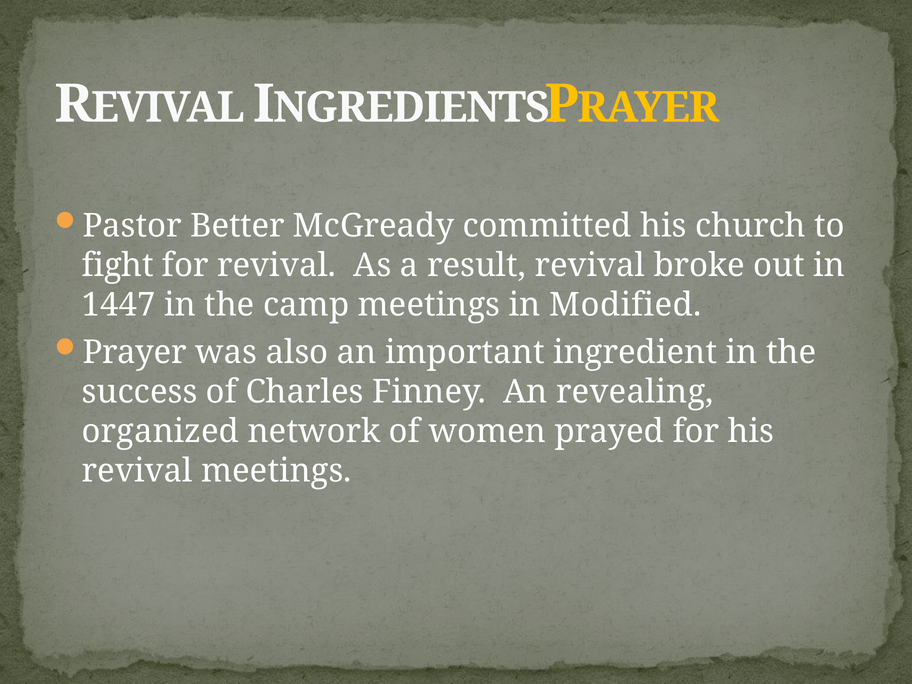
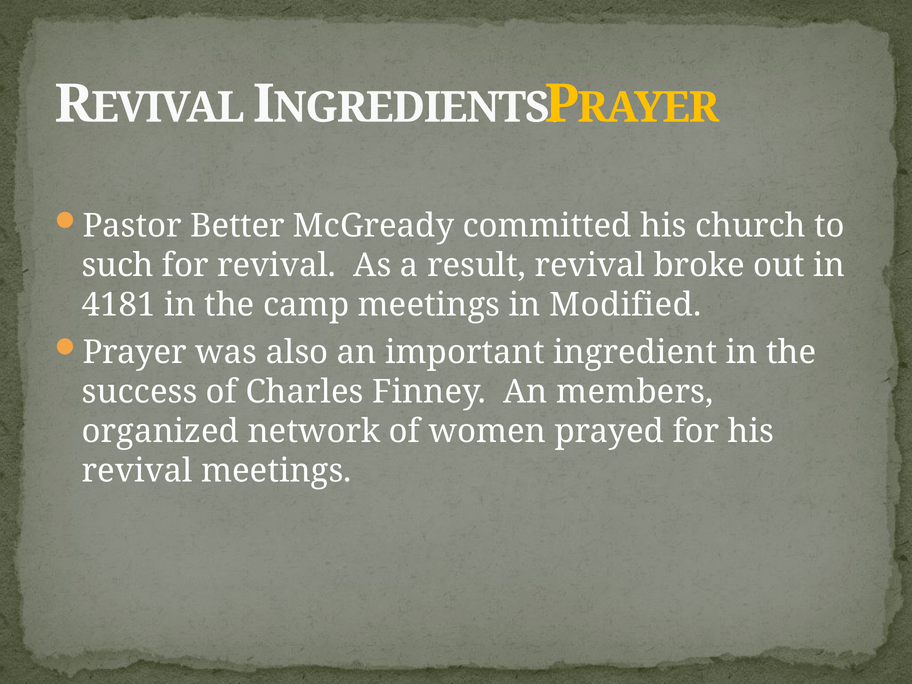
fight: fight -> such (118, 265)
1447: 1447 -> 4181 (119, 305)
revealing: revealing -> members (635, 392)
